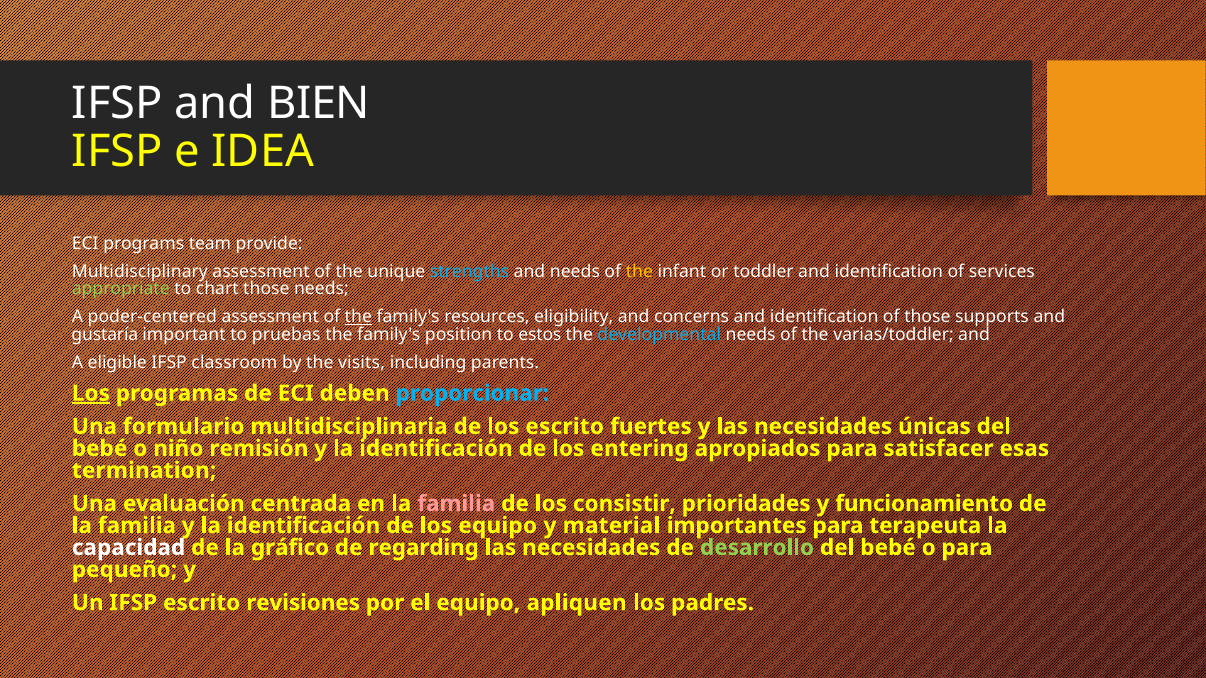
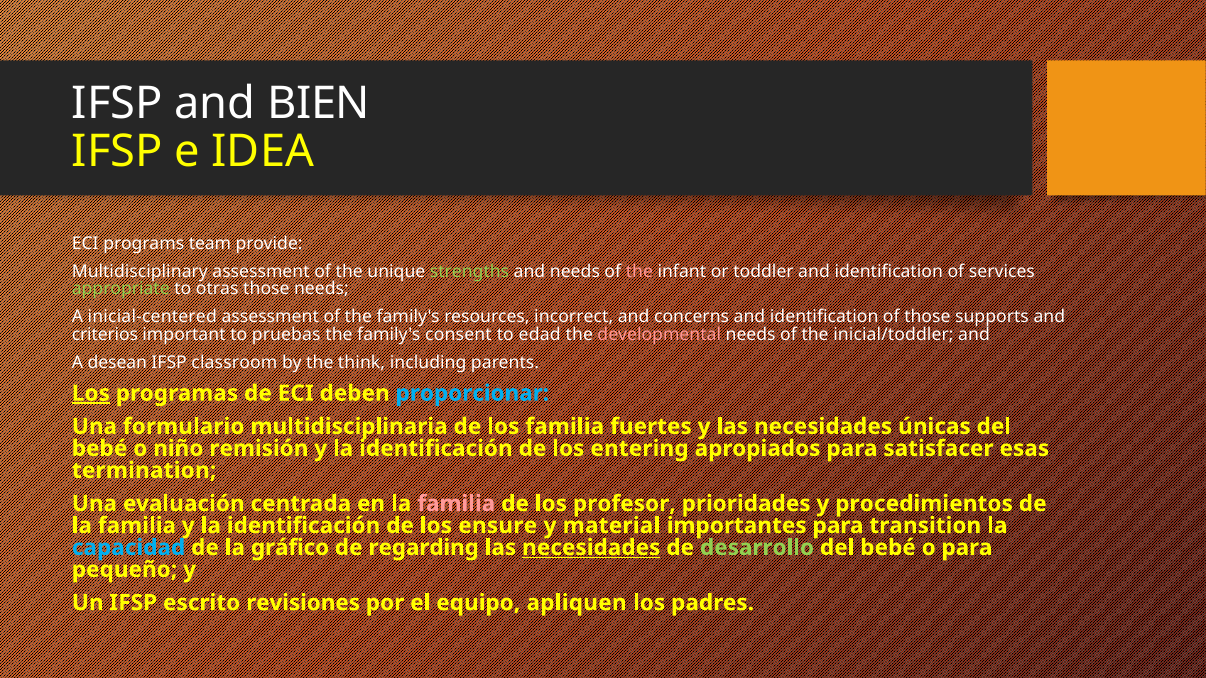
strengths colour: light blue -> light green (470, 272)
the colour: yellow -> pink (639, 272)
chart: chart -> otras (217, 289)
poder-centered: poder-centered -> inicial-centered (152, 317)
the underline: present -> none (358, 317)
eligibility: eligibility -> incorrect (574, 317)
gustaría: gustaría -> criterios (105, 334)
position: position -> consent (458, 334)
estos: estos -> edad (540, 334)
developmental colour: light blue -> pink (659, 334)
varias/toddler: varias/toddler -> inicial/toddler (894, 334)
eligible: eligible -> desean (117, 363)
visits: visits -> think (362, 363)
los escrito: escrito -> familia (565, 427)
consistir: consistir -> profesor (624, 504)
funcionamiento: funcionamiento -> procedimientos (924, 504)
los equipo: equipo -> ensure (498, 526)
terapeuta: terapeuta -> transition (925, 526)
capacidad colour: white -> light blue (129, 548)
necesidades underline: none -> present (591, 548)
